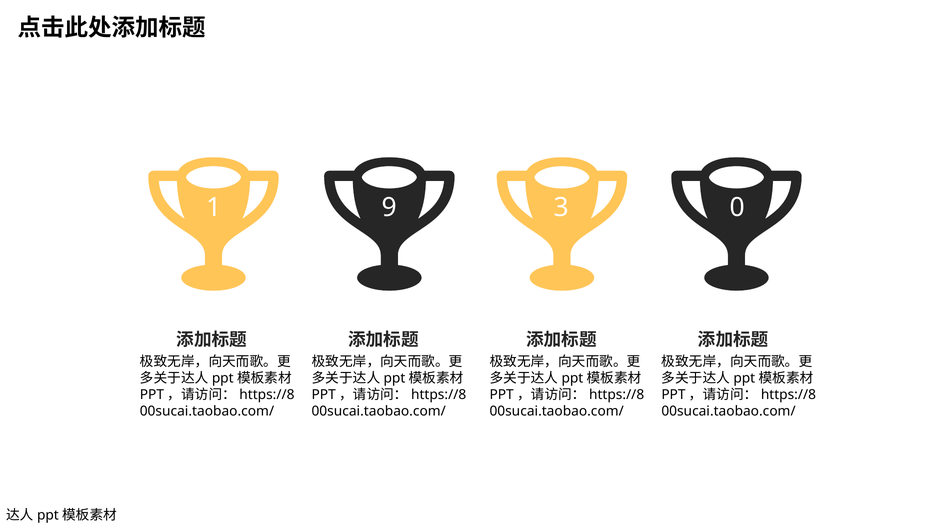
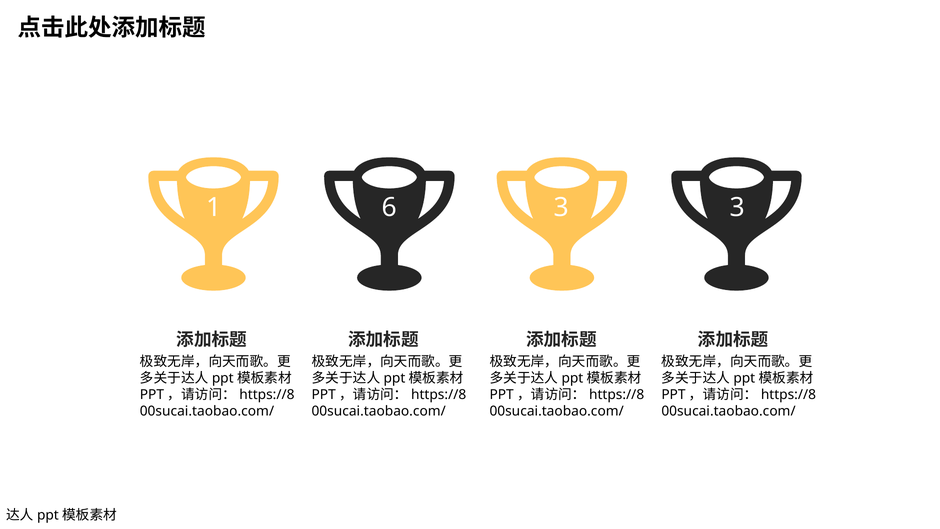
9: 9 -> 6 (389, 207)
3 0: 0 -> 3 (737, 207)
